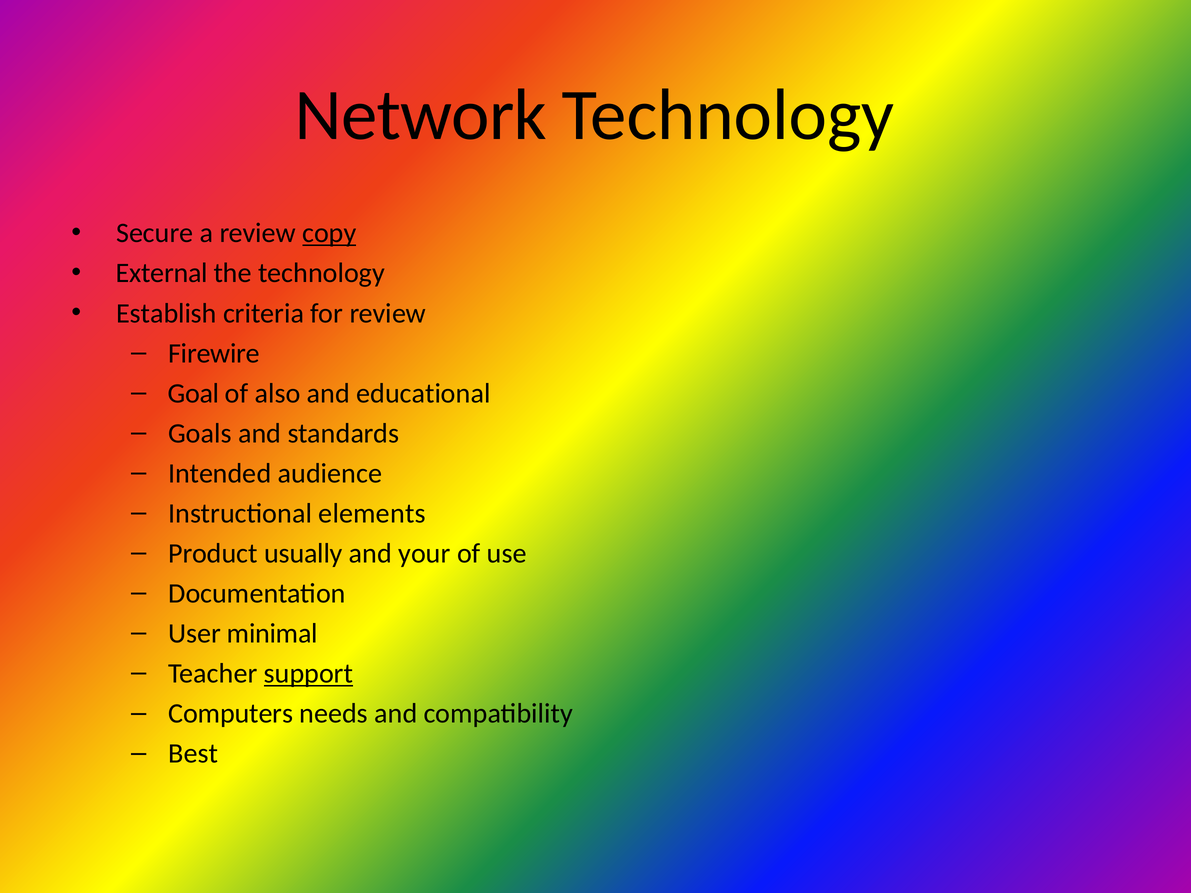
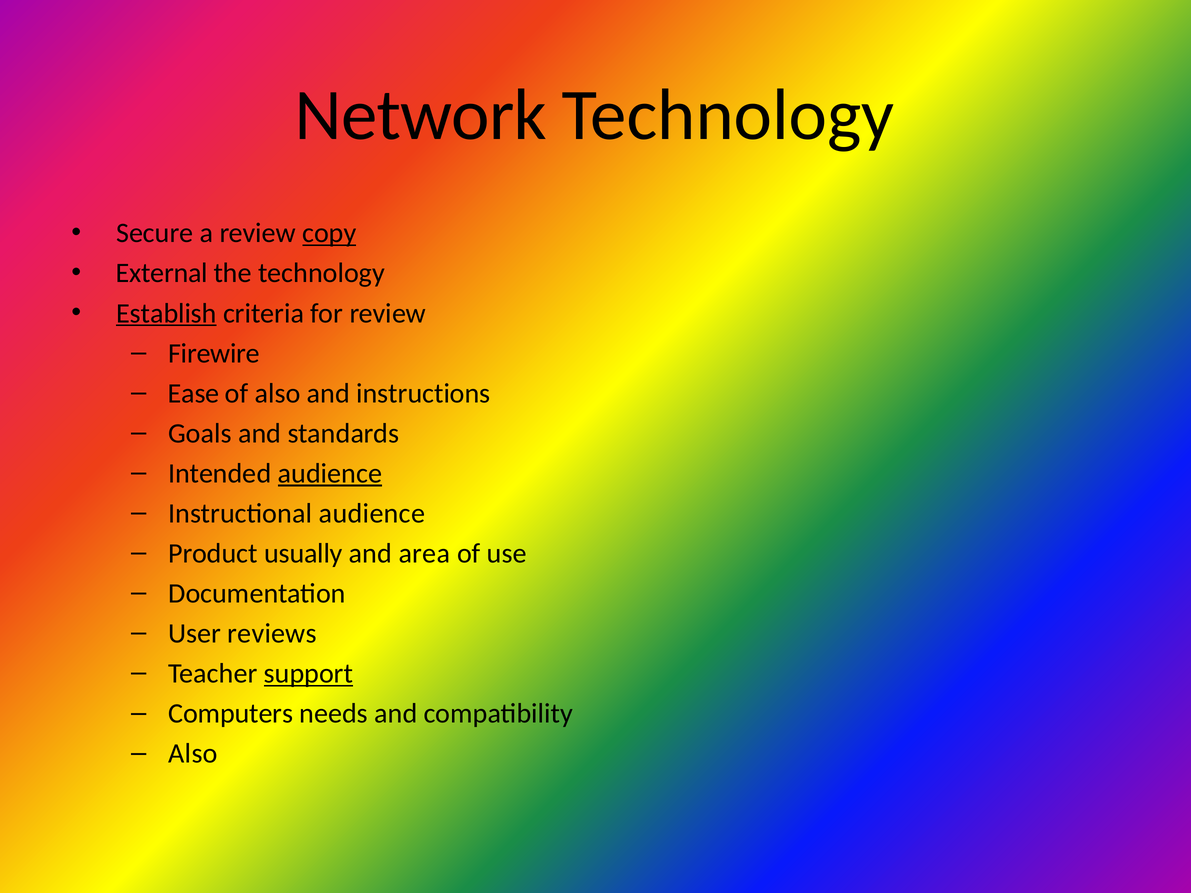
Establish underline: none -> present (166, 313)
Goal: Goal -> Ease (194, 393)
educational: educational -> instructions (423, 393)
audience underline: none -> present (330, 473)
Instructional elements: elements -> audience (372, 514)
your: your -> area (424, 554)
minimal: minimal -> reviews (272, 634)
Best: Best -> Also (193, 754)
